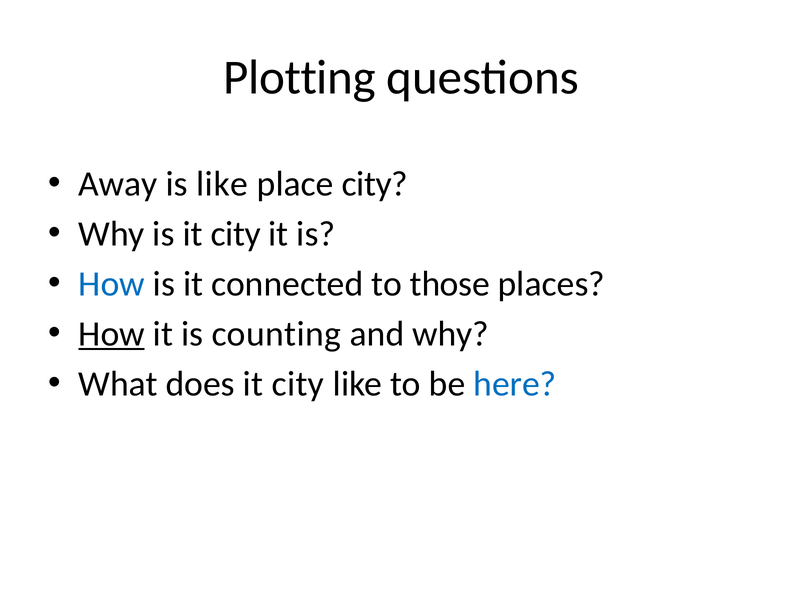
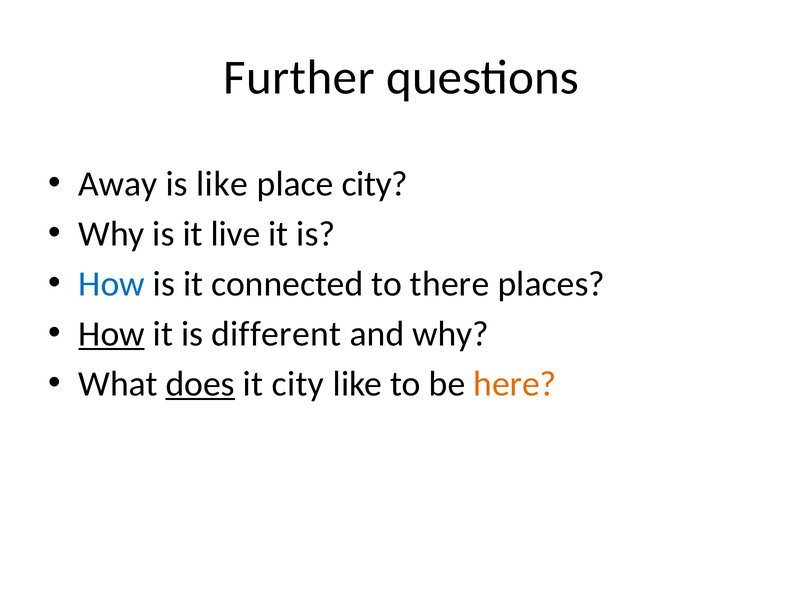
Plotting: Plotting -> Further (299, 78)
is it city: city -> live (236, 234)
those: those -> there (450, 284)
counting: counting -> different (276, 334)
does underline: none -> present (200, 384)
here colour: blue -> orange (515, 384)
